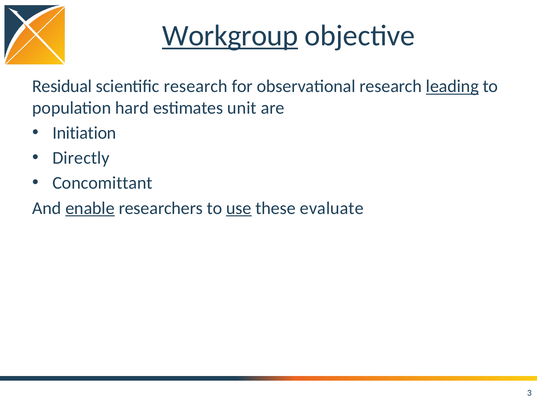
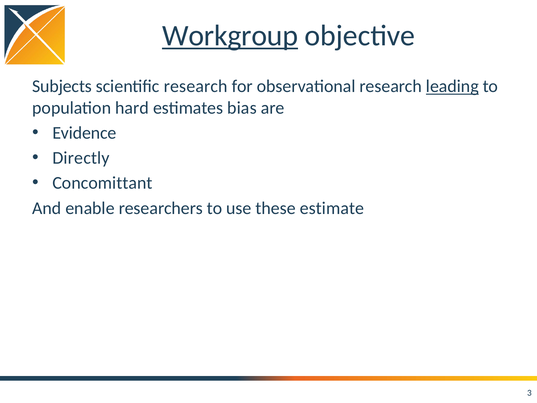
Residual: Residual -> Subjects (62, 86)
unit: unit -> bias (242, 108)
Initiation: Initiation -> Evidence (84, 133)
enable underline: present -> none (90, 208)
use underline: present -> none (239, 208)
evaluate: evaluate -> estimate (332, 208)
